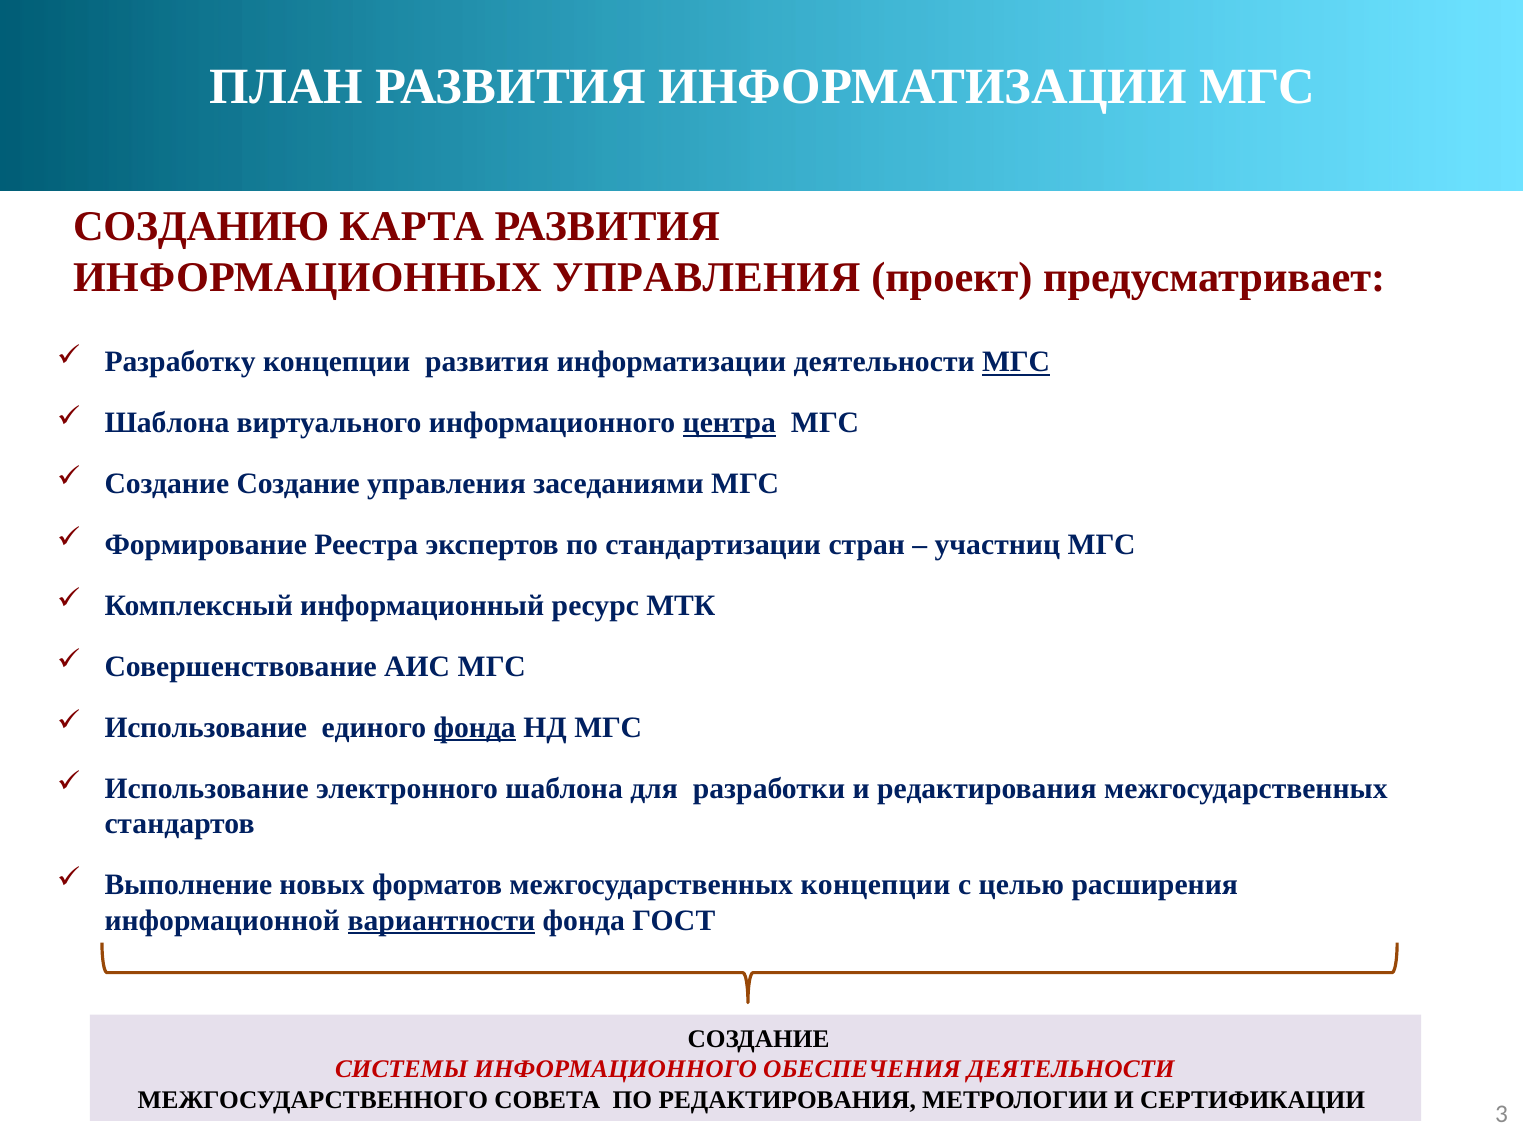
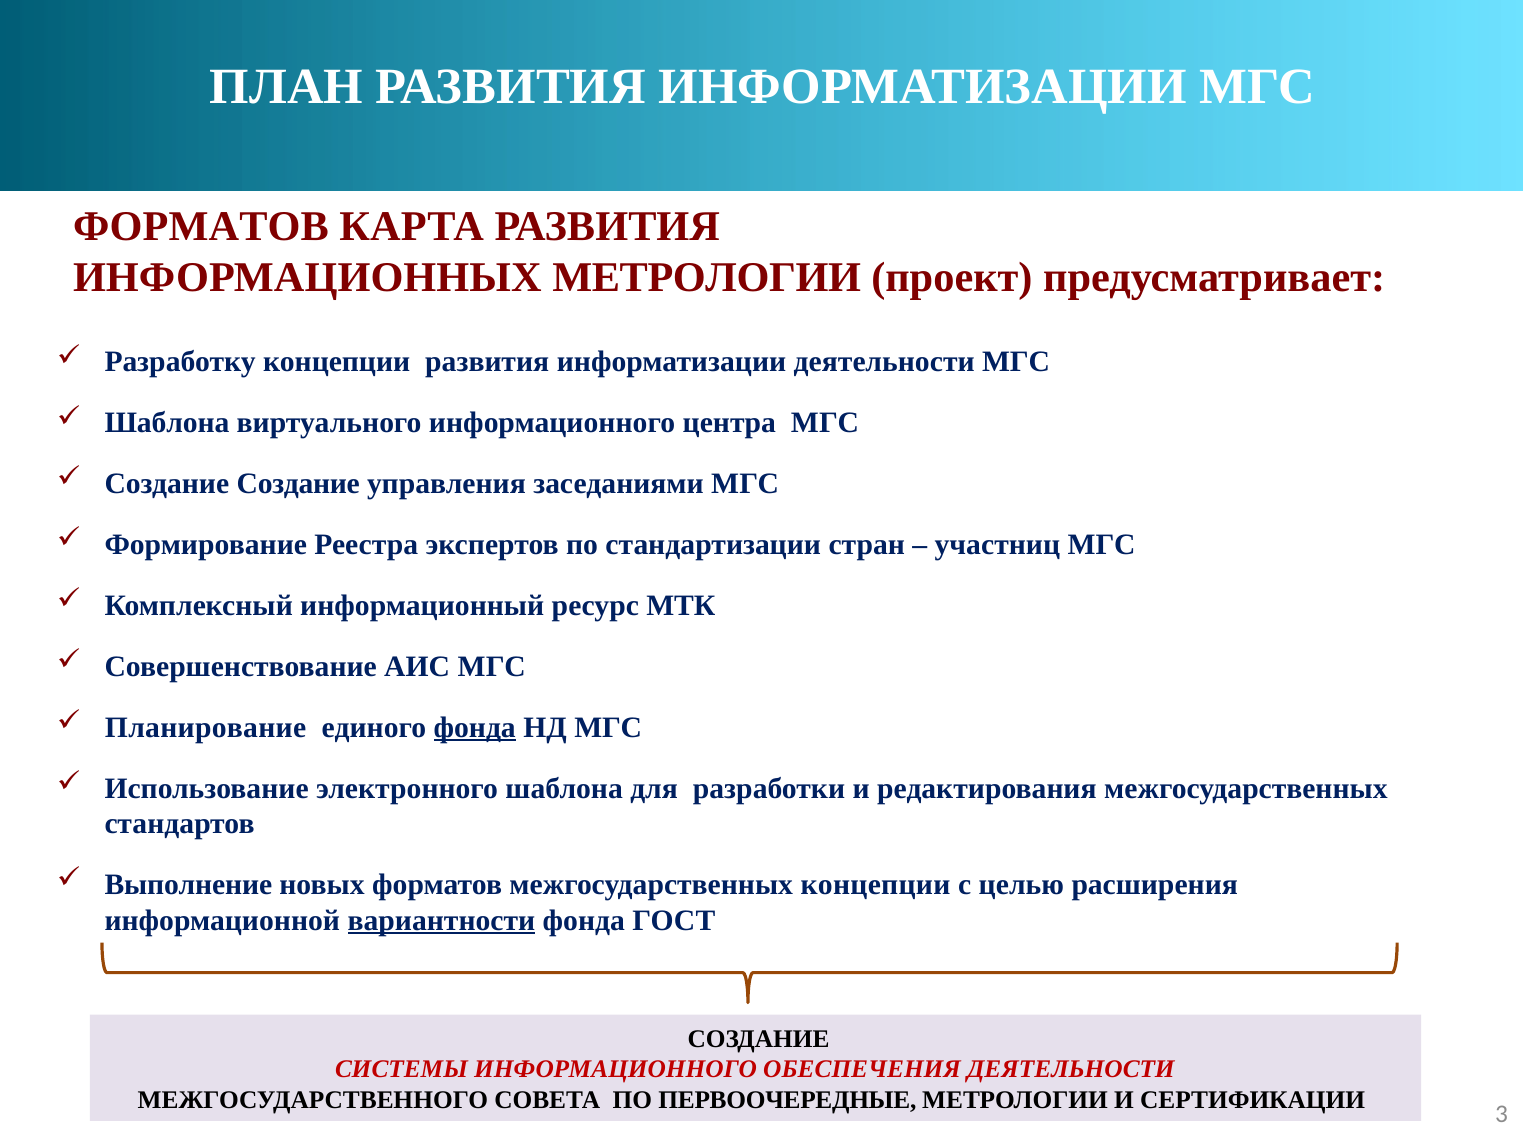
СОЗДАНИЮ: СОЗДАНИЮ -> ФОРМАТОВ (201, 226)
ИНФОРМАЦИОННЫХ УПРАВЛЕНИЯ: УПРАВЛЕНИЯ -> МЕТРОЛОГИИ (707, 277)
МГС underline: present -> none (1016, 362)
центра underline: present -> none (729, 423)
Использование: Использование -> Планирование (206, 728)
ПО РЕДАКТИРОВАНИЯ: РЕДАКТИРОВАНИЯ -> ПЕРВООЧЕРЕДНЫЕ (787, 1100)
